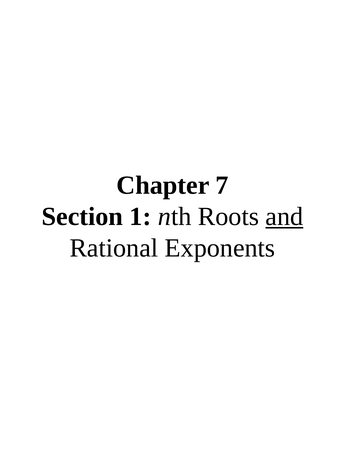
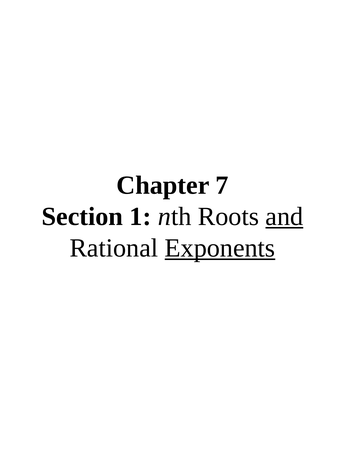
Exponents underline: none -> present (220, 248)
